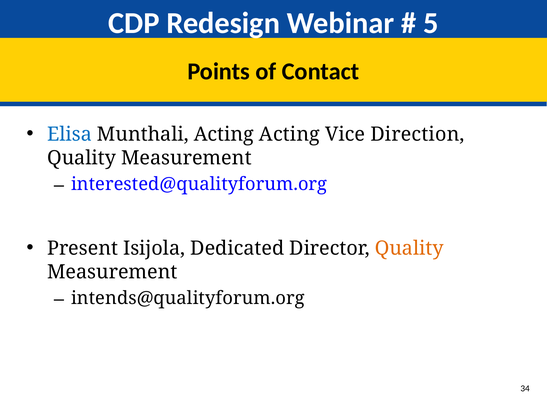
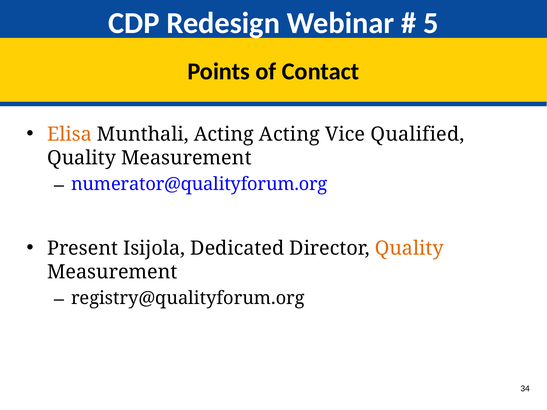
Elisa colour: blue -> orange (69, 134)
Direction: Direction -> Qualified (417, 134)
interested@qualityforum.org: interested@qualityforum.org -> numerator@qualityforum.org (199, 184)
intends@qualityforum.org: intends@qualityforum.org -> registry@qualityforum.org (188, 298)
